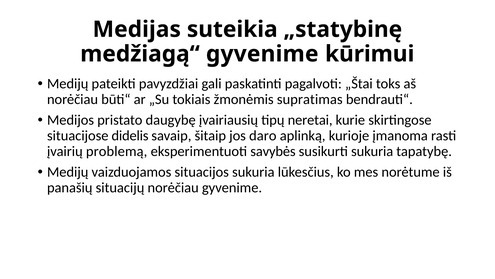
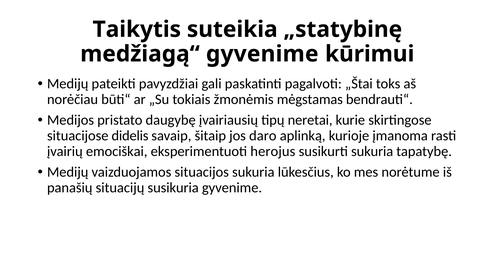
Medijas: Medijas -> Taikytis (137, 29)
supratimas: supratimas -> mėgstamas (310, 99)
problemą: problemą -> emociškai (117, 151)
savybės: savybės -> herojus (273, 151)
situacijų norėčiau: norėčiau -> susikuria (173, 187)
